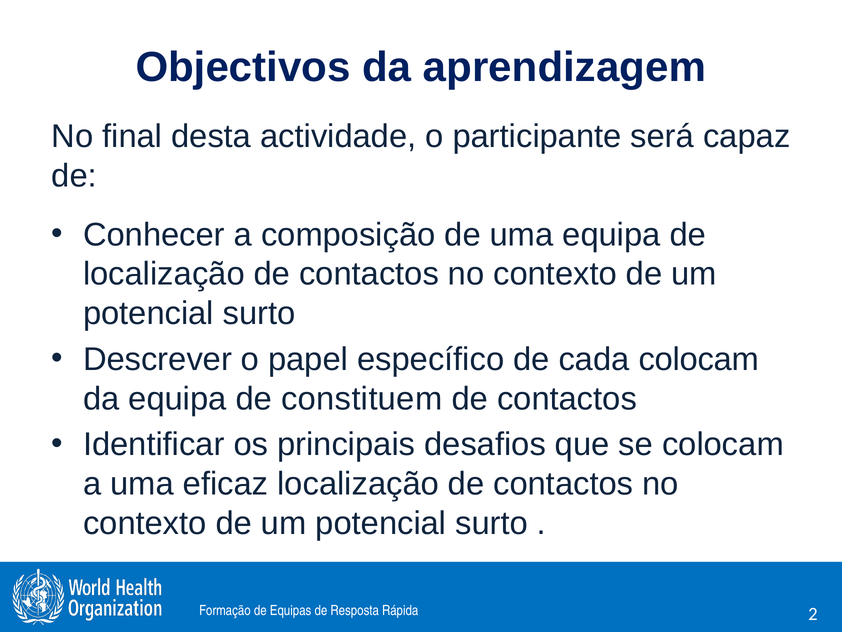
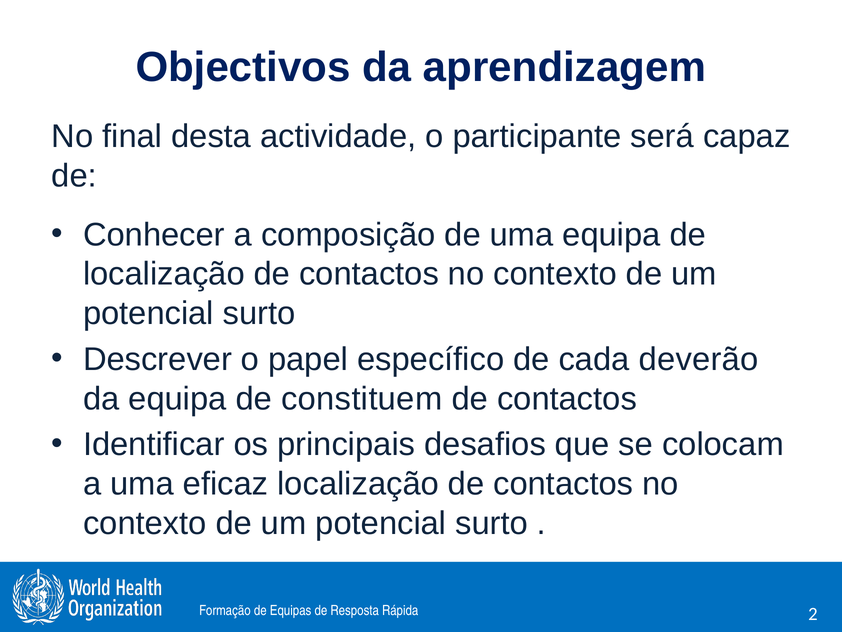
cada colocam: colocam -> deverão (698, 359)
